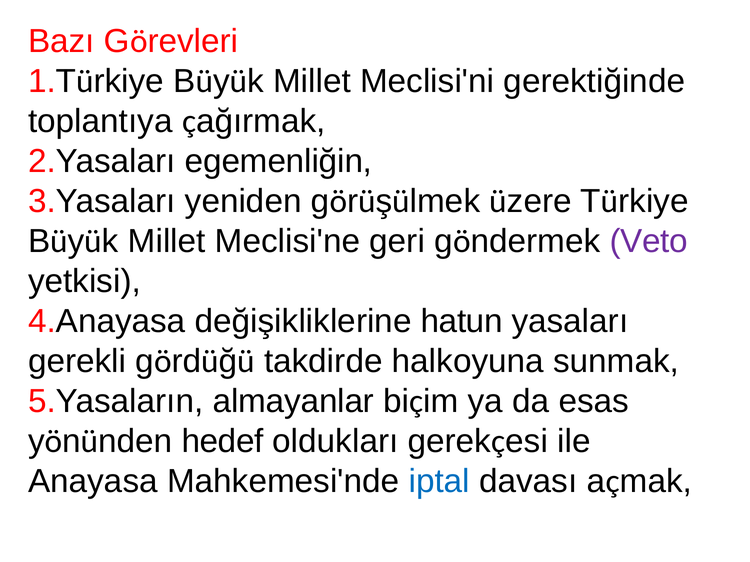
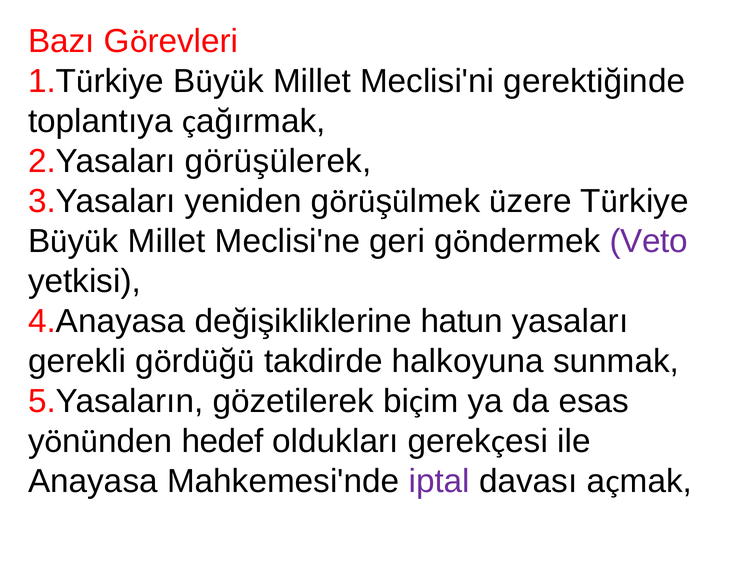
egemenliğin: egemenliğin -> görüşülerek (278, 161)
almayanlar: almayanlar -> gözetilerek (293, 402)
iptal colour: blue -> purple (439, 482)
